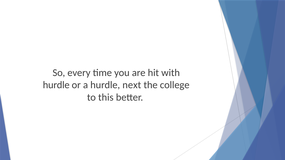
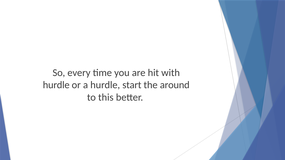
next: next -> start (132, 85)
college: college -> around (175, 85)
